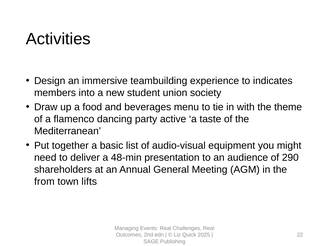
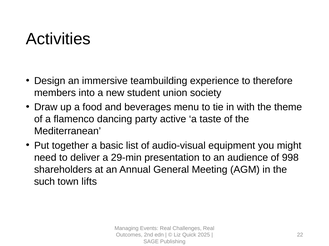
indicates: indicates -> therefore (273, 81)
48-min: 48-min -> 29-min (126, 158)
290: 290 -> 998 (290, 158)
from: from -> such (44, 182)
